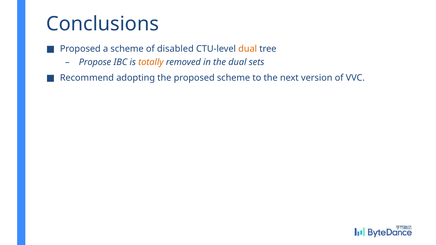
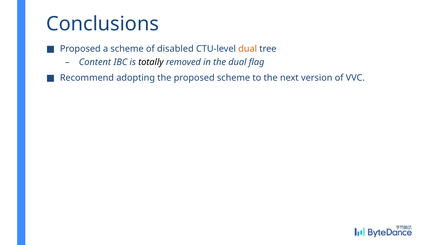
Propose: Propose -> Content (95, 62)
totally colour: orange -> black (151, 62)
sets: sets -> flag (257, 62)
